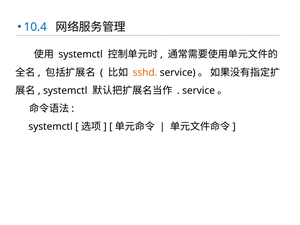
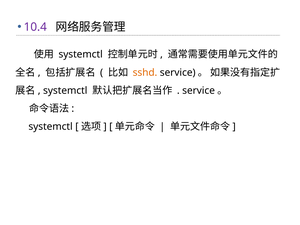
10.4 colour: blue -> purple (35, 27)
